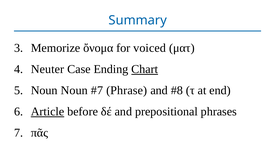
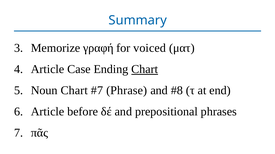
ὄνομα: ὄνομα -> γραφή (98, 48)
Neuter: Neuter -> Article (48, 70)
Noun Noun: Noun -> Chart (74, 91)
Article underline: present -> none (48, 112)
